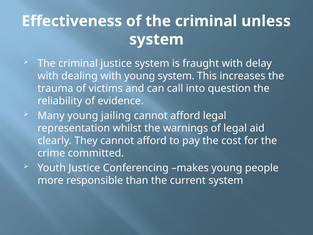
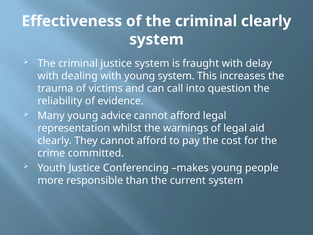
criminal unless: unless -> clearly (266, 21)
jailing: jailing -> advice (116, 115)
